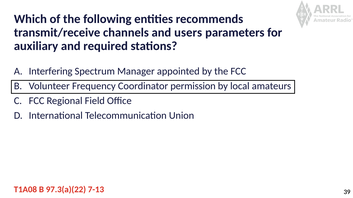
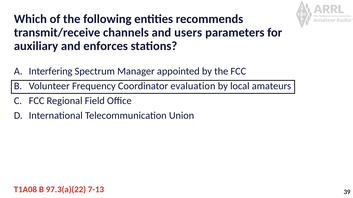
required: required -> enforces (106, 46)
permission: permission -> evaluation (193, 86)
